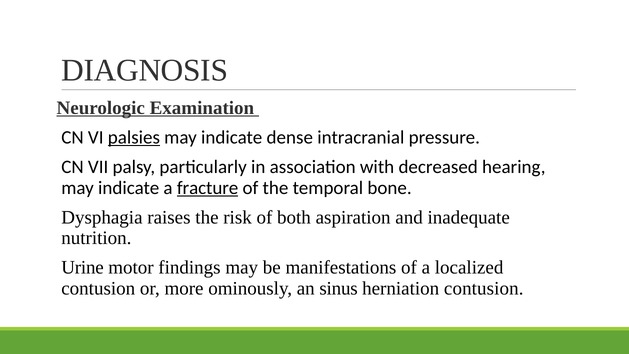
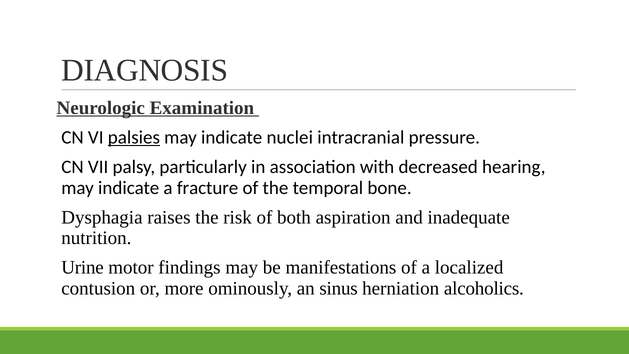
dense: dense -> nuclei (290, 137)
fracture underline: present -> none (208, 188)
herniation contusion: contusion -> alcoholics (484, 288)
